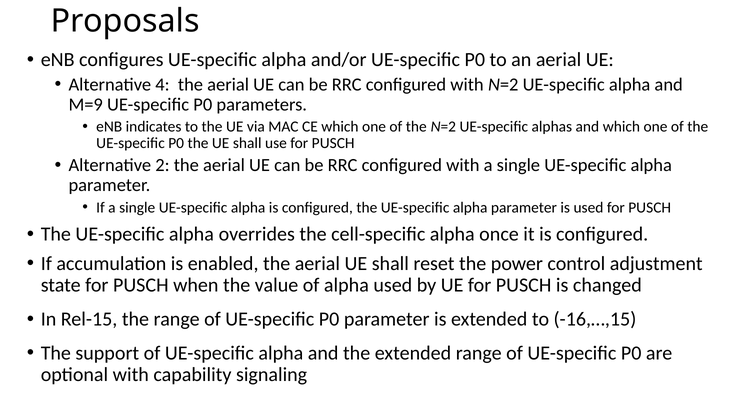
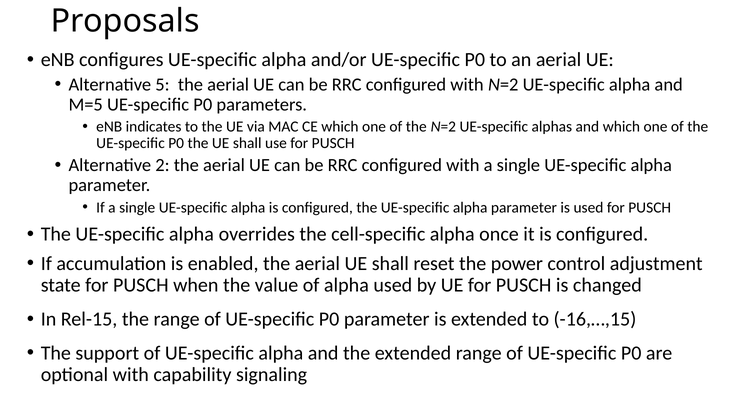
4: 4 -> 5 (162, 85)
M=9: M=9 -> M=5 (86, 104)
